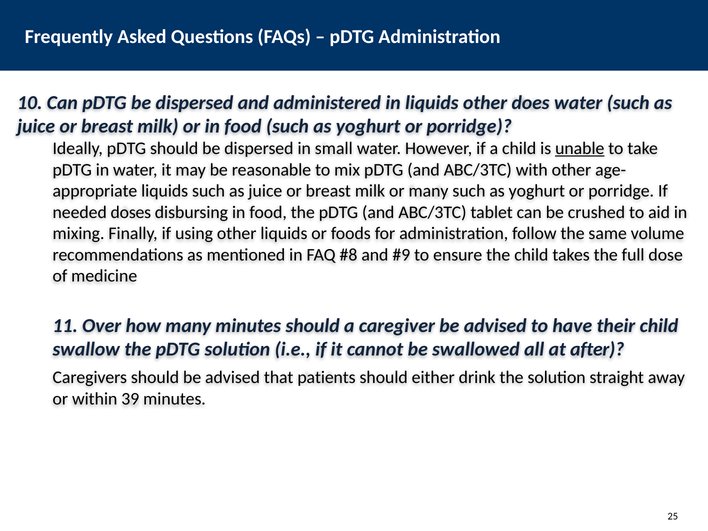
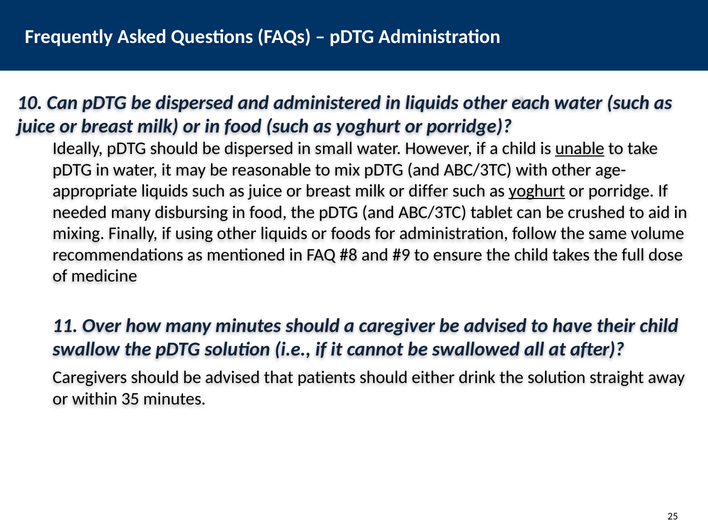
does: does -> each (531, 103)
or many: many -> differ (428, 191)
yoghurt underline: none -> present (537, 191)
needed doses: doses -> many (131, 212)
39: 39 -> 35 (130, 399)
